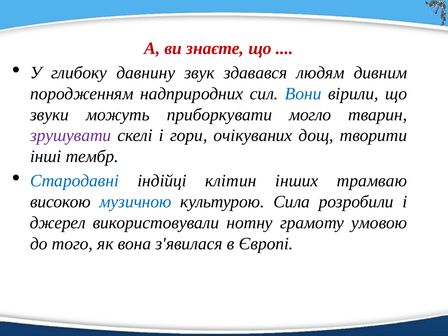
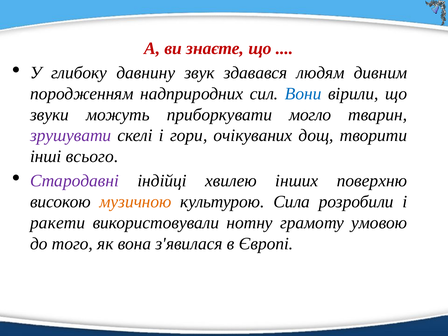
тембр: тембр -> всього (92, 156)
Стародавні colour: blue -> purple (75, 181)
клітин: клітин -> хвилею (231, 181)
трамваю: трамваю -> поверхню (372, 181)
музичною colour: blue -> orange (136, 202)
джерел: джерел -> ракети (58, 223)
